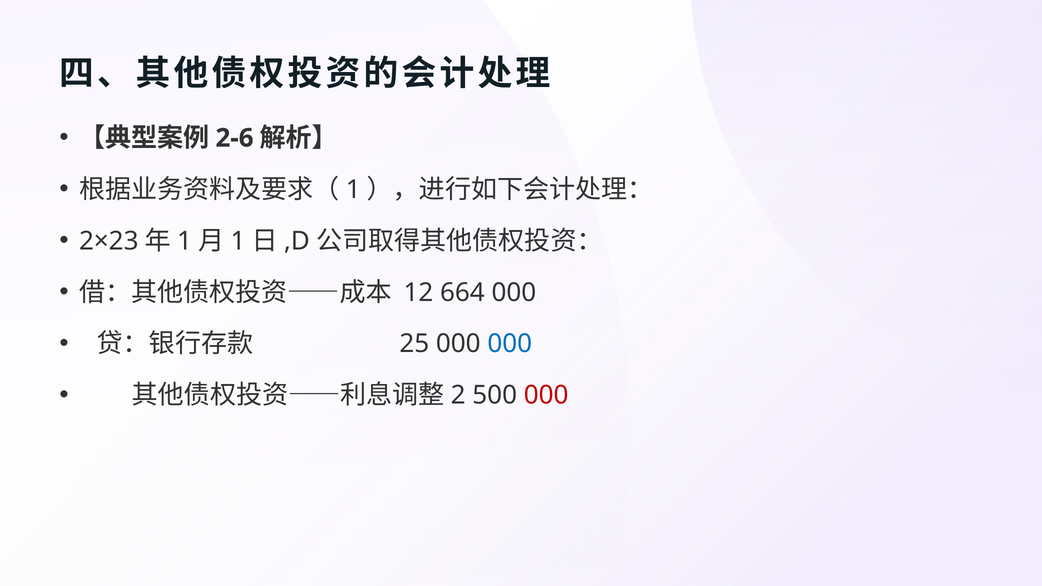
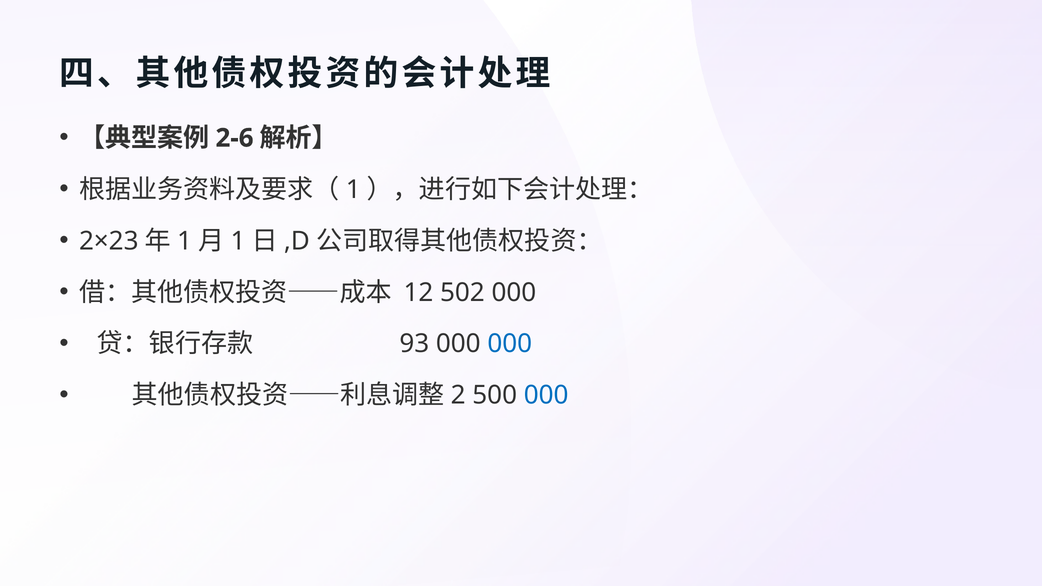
664: 664 -> 502 (462, 292)
25: 25 -> 93 (414, 344)
000 colour: red -> blue (546, 395)
